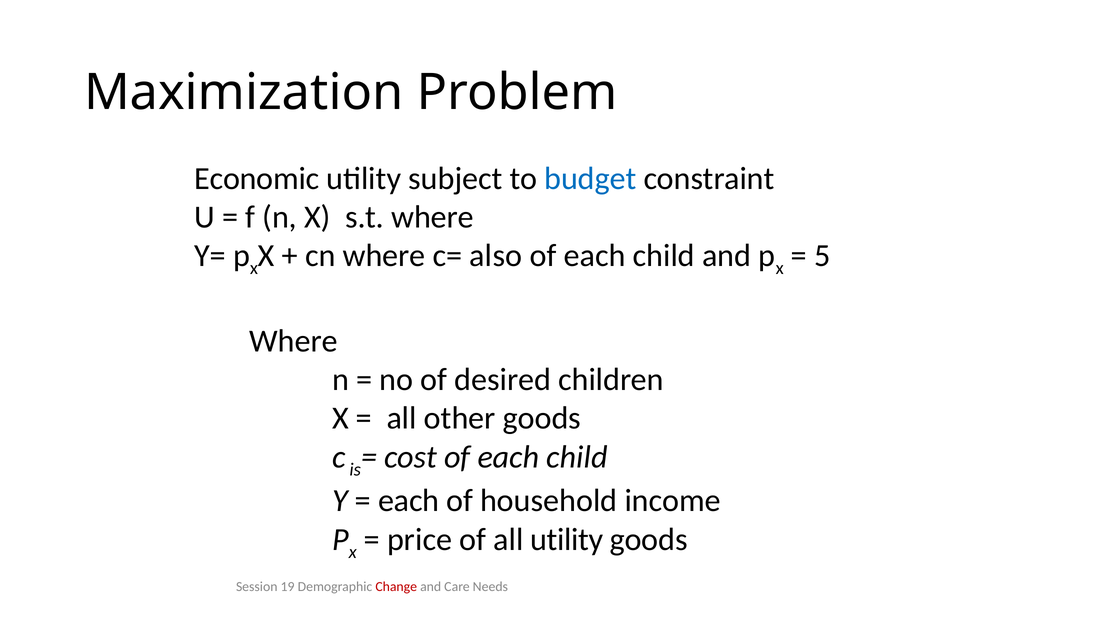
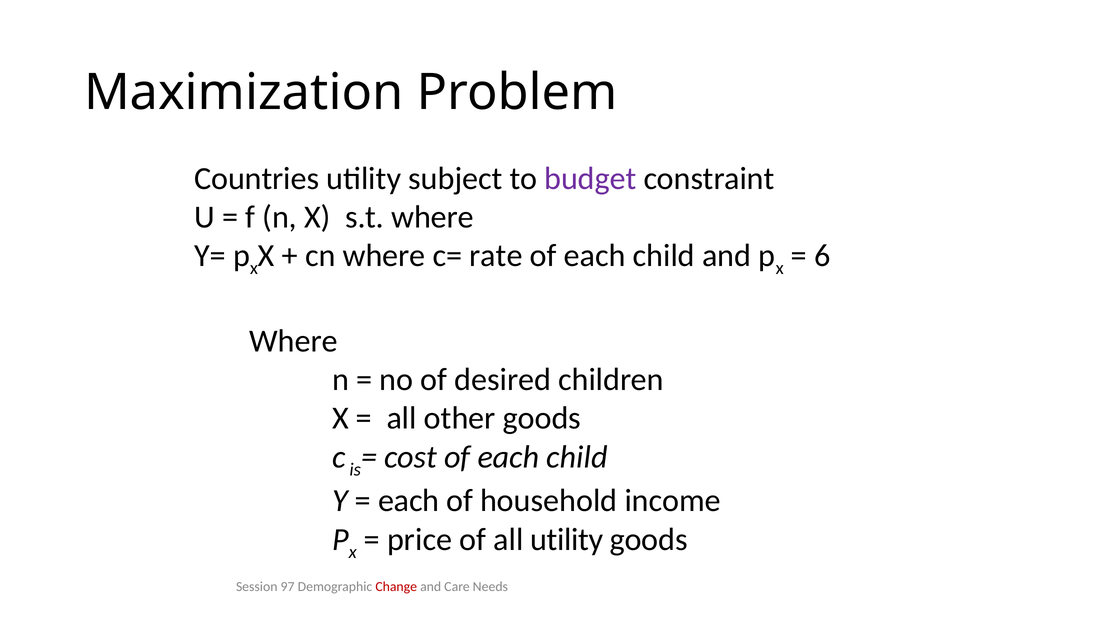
Economic: Economic -> Countries (257, 179)
budget colour: blue -> purple (590, 179)
also: also -> rate (496, 256)
5: 5 -> 6 (822, 256)
19: 19 -> 97 (288, 587)
